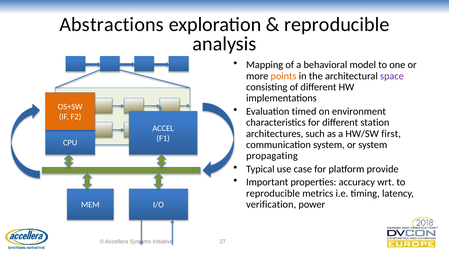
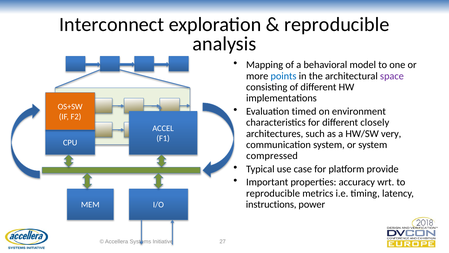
Abstractions: Abstractions -> Interconnect (112, 25)
points colour: orange -> blue (284, 76)
station: station -> closely (375, 122)
first: first -> very (391, 133)
propagating: propagating -> compressed (272, 156)
verification: verification -> instructions (271, 204)
